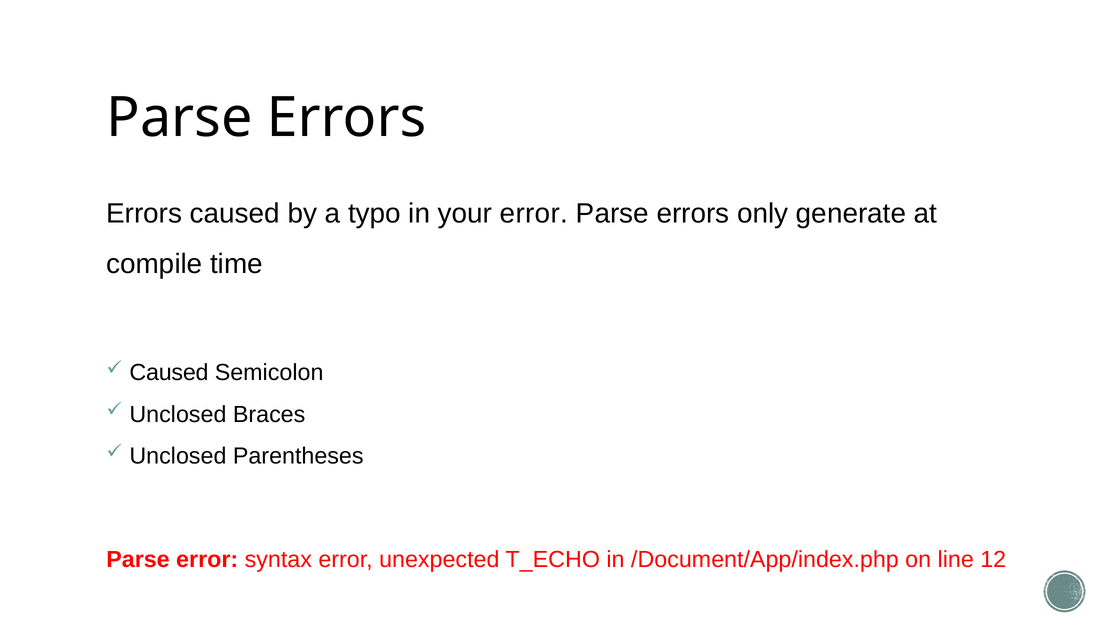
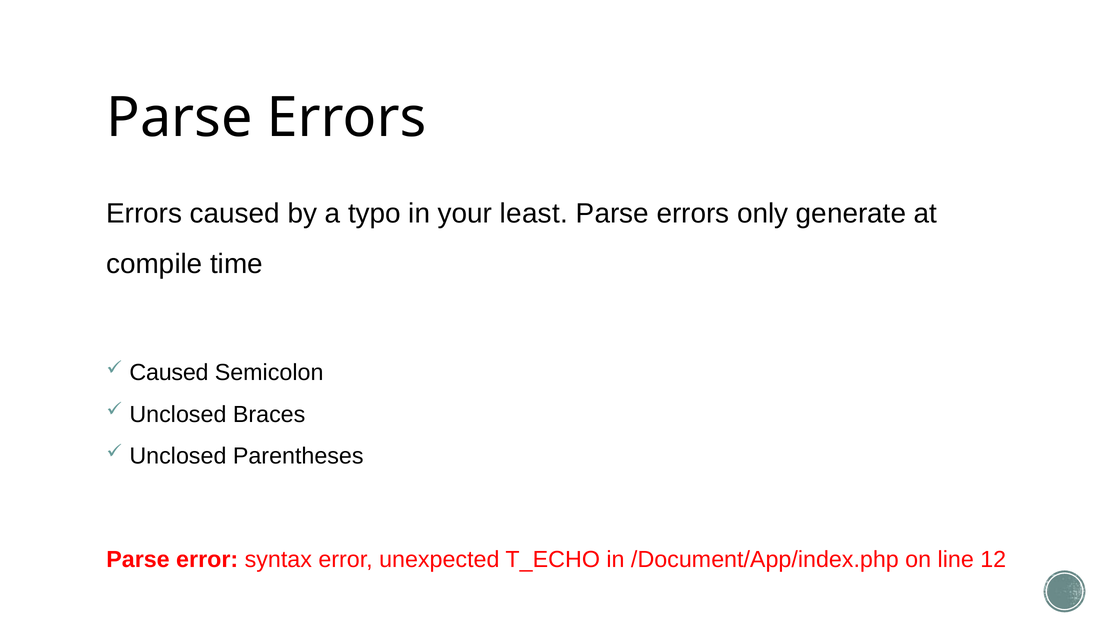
your error: error -> least (534, 214)
